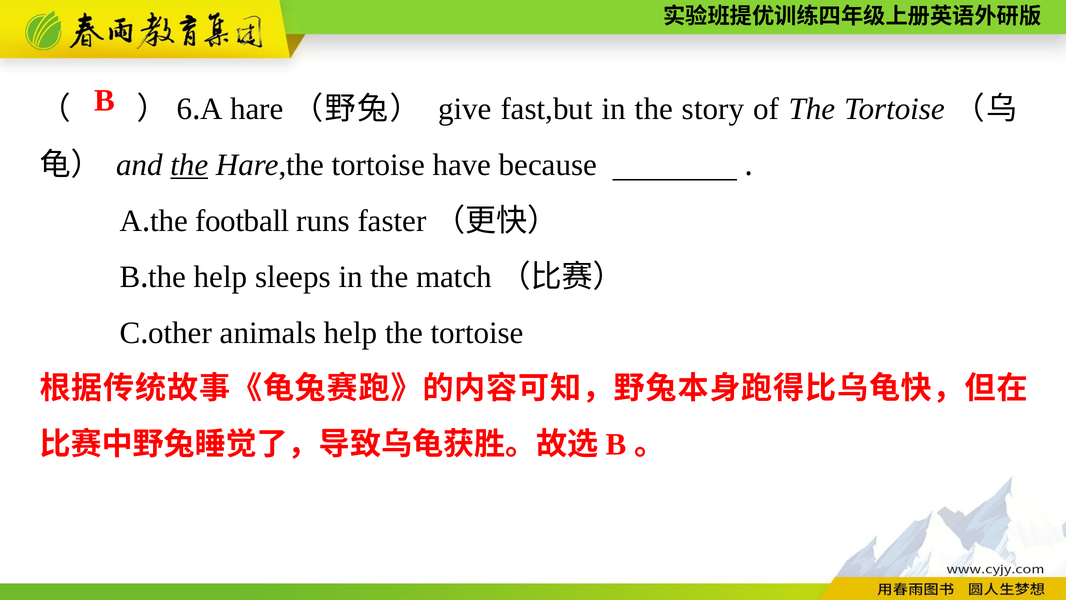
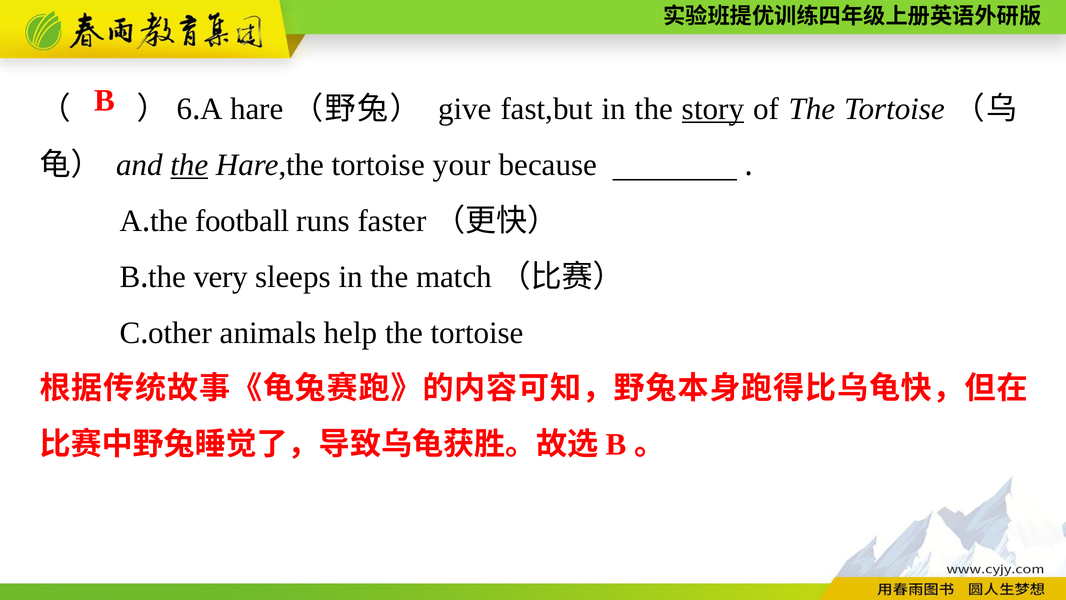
story underline: none -> present (713, 109)
have: have -> your (462, 165)
the help: help -> very (221, 277)
